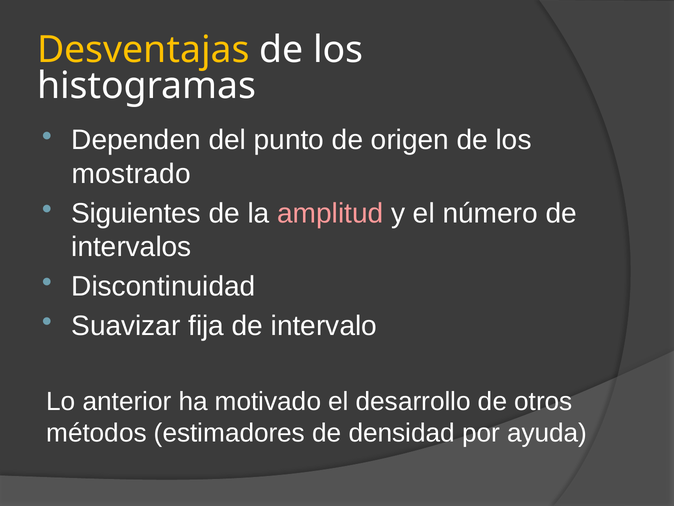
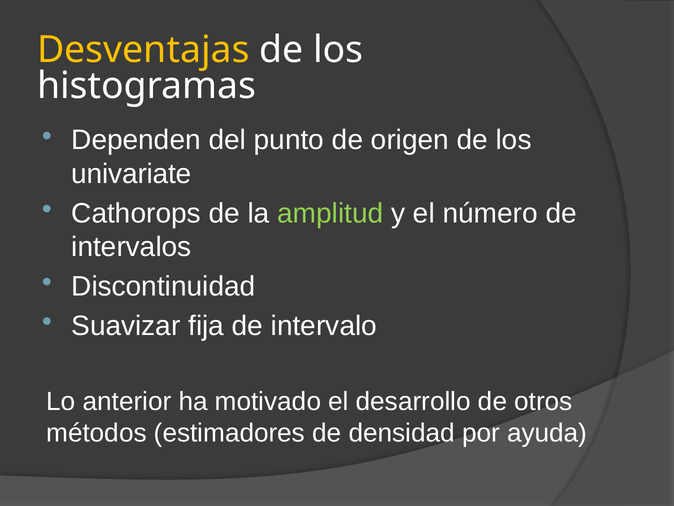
mostrado: mostrado -> univariate (131, 174)
Siguientes: Siguientes -> Cathorops (136, 213)
amplitud colour: pink -> light green (330, 213)
